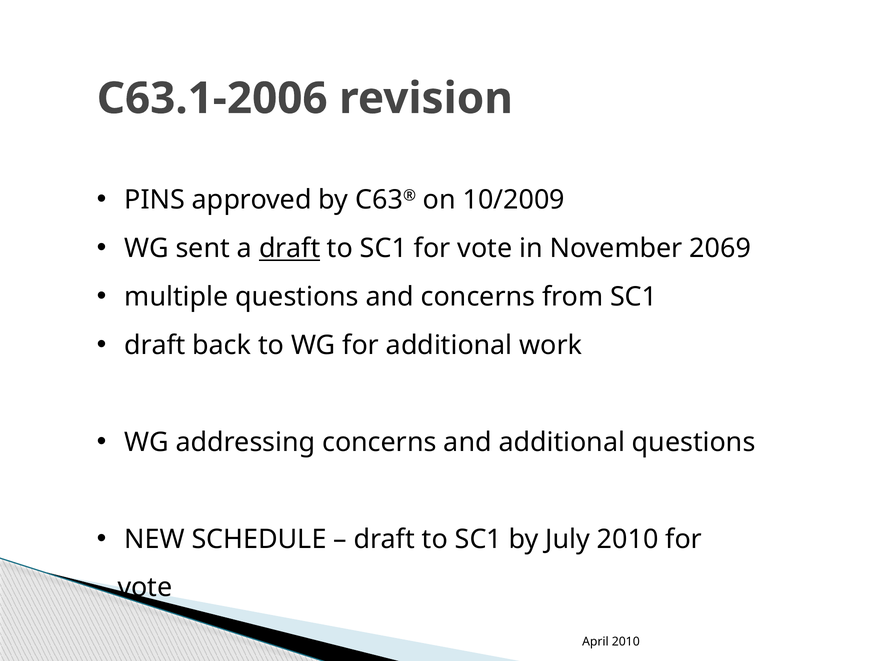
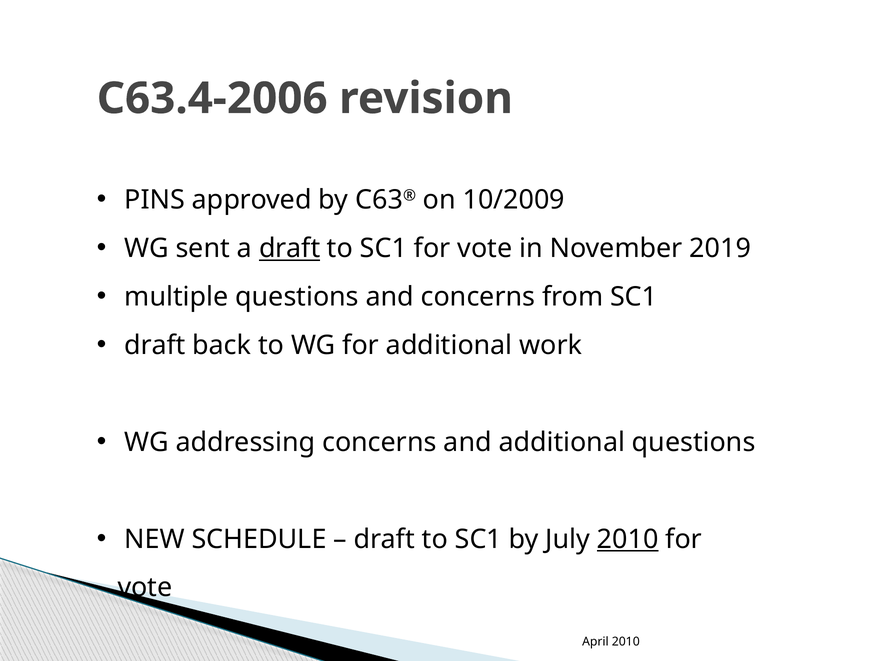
C63.1-2006: C63.1-2006 -> C63.4-2006 (212, 99)
2069: 2069 -> 2019 (720, 248)
2010 underline: none -> present (628, 539)
